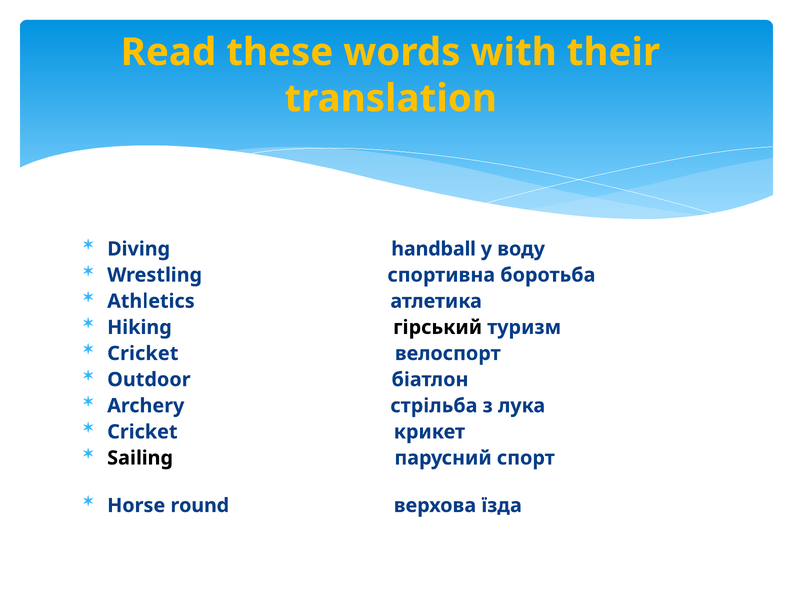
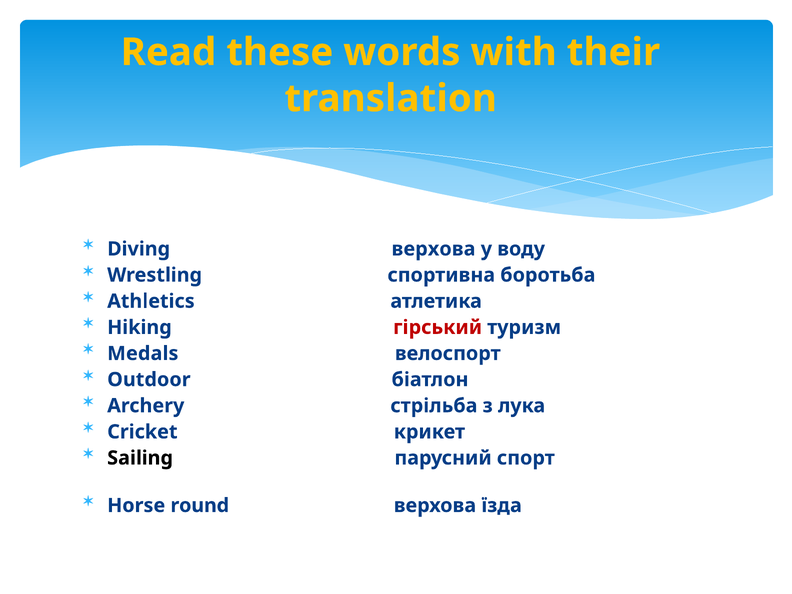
Diving handball: handball -> верхова (434, 249)
гірський colour: black -> red (438, 327)
Cricket: Cricket -> Medals (143, 353)
